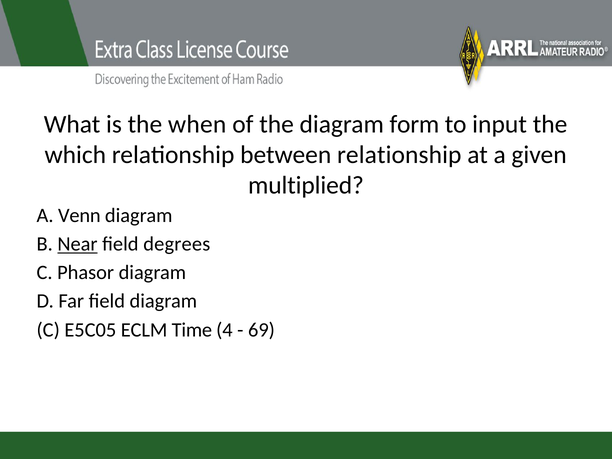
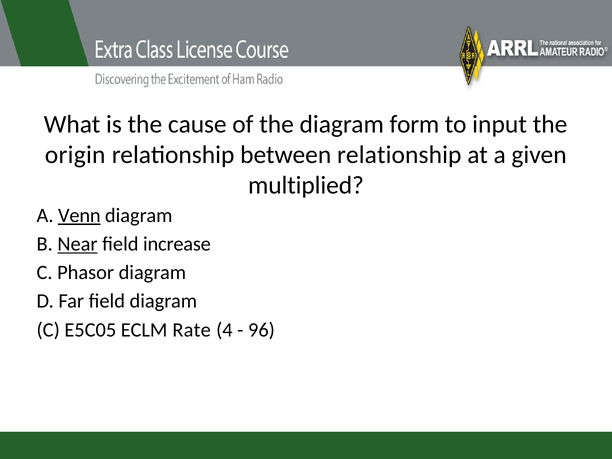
when: when -> cause (197, 124)
which: which -> origin (75, 155)
Venn underline: none -> present (79, 216)
degrees: degrees -> increase (177, 244)
Time: Time -> Rate (192, 330)
69: 69 -> 96 (261, 330)
